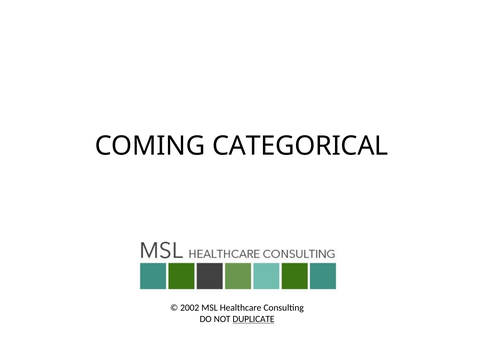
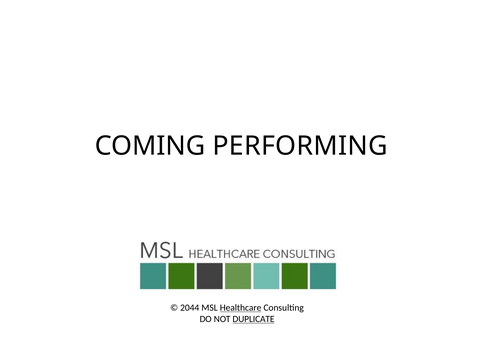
CATEGORICAL: CATEGORICAL -> PERFORMING (300, 146)
2002: 2002 -> 2044 (190, 307)
Healthcare underline: none -> present (241, 307)
